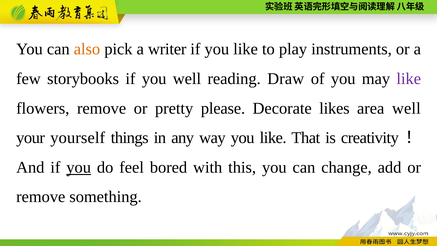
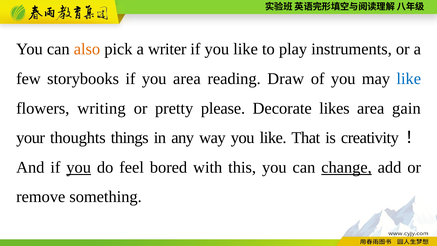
you well: well -> area (187, 79)
like colour: purple -> blue (409, 79)
flowers remove: remove -> writing (101, 108)
area well: well -> gain (406, 108)
yourself: yourself -> thoughts (78, 138)
change underline: none -> present (347, 167)
